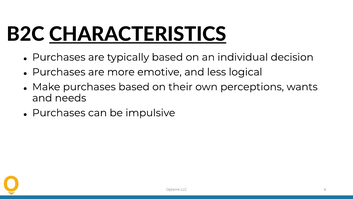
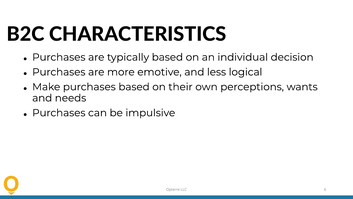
CHARACTERISTICS underline: present -> none (138, 34)
